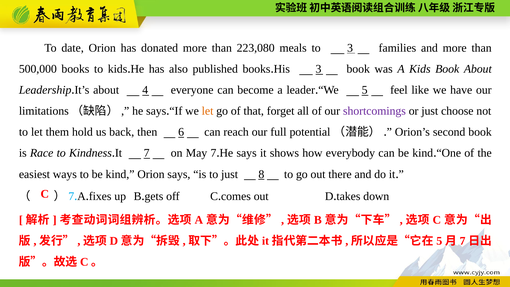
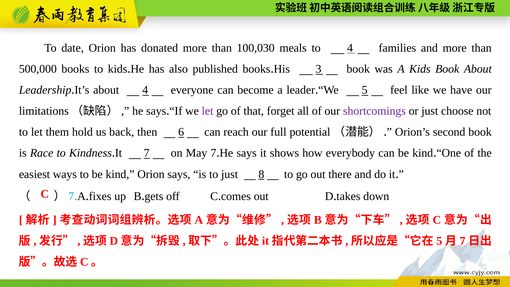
223,080: 223,080 -> 100,030 (256, 48)
to 3: 3 -> 4 (350, 48)
let colour: orange -> purple (208, 111)
